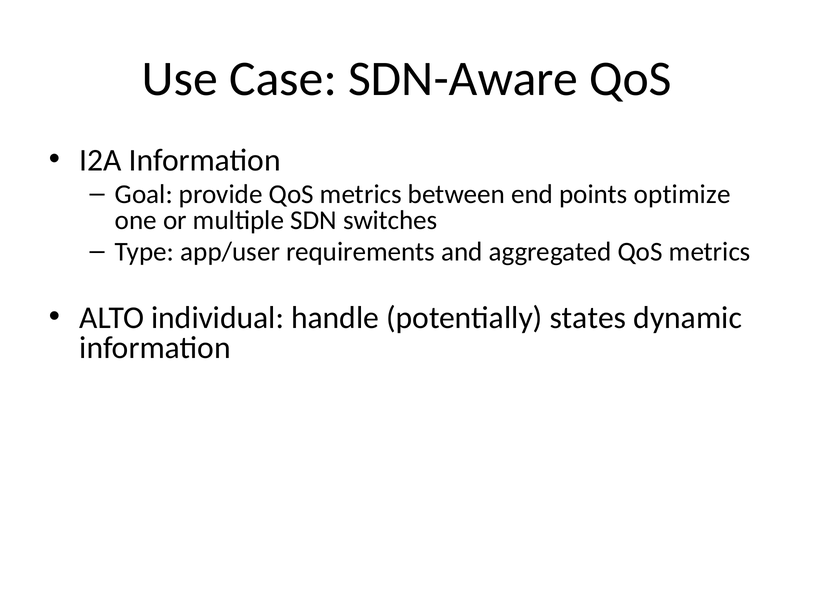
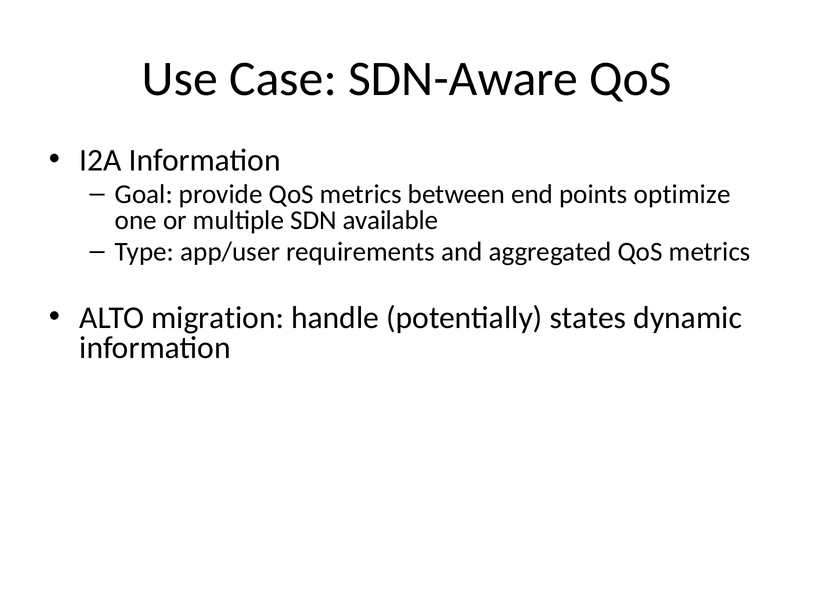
switches: switches -> available (390, 220)
individual: individual -> migration (218, 317)
